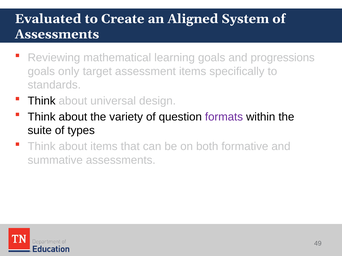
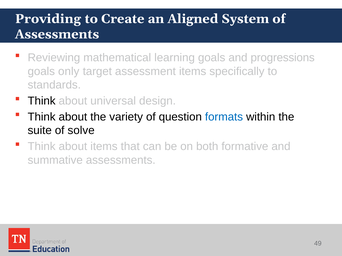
Evaluated: Evaluated -> Providing (48, 19)
formats colour: purple -> blue (224, 117)
types: types -> solve (81, 131)
